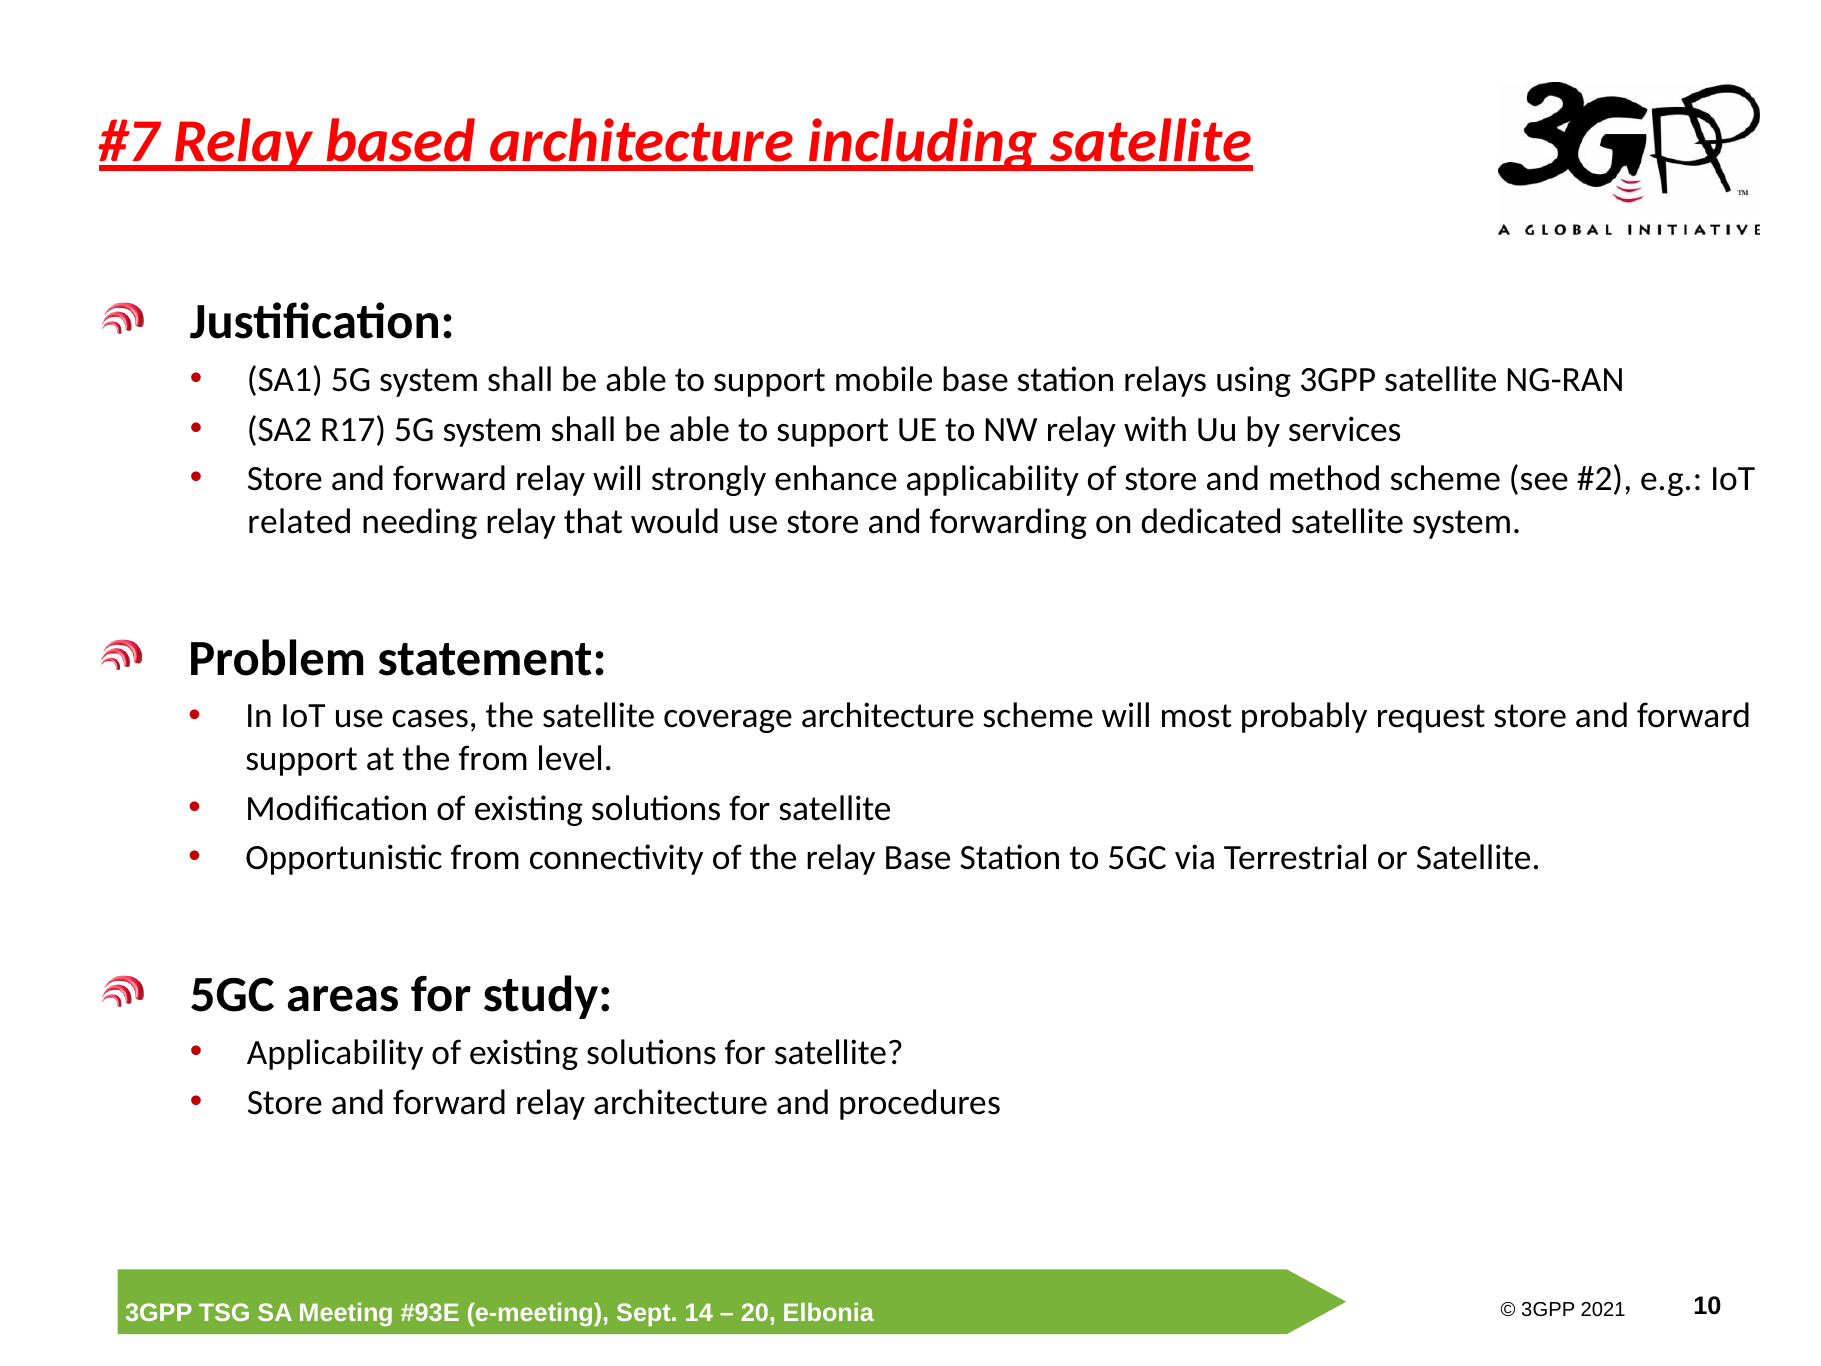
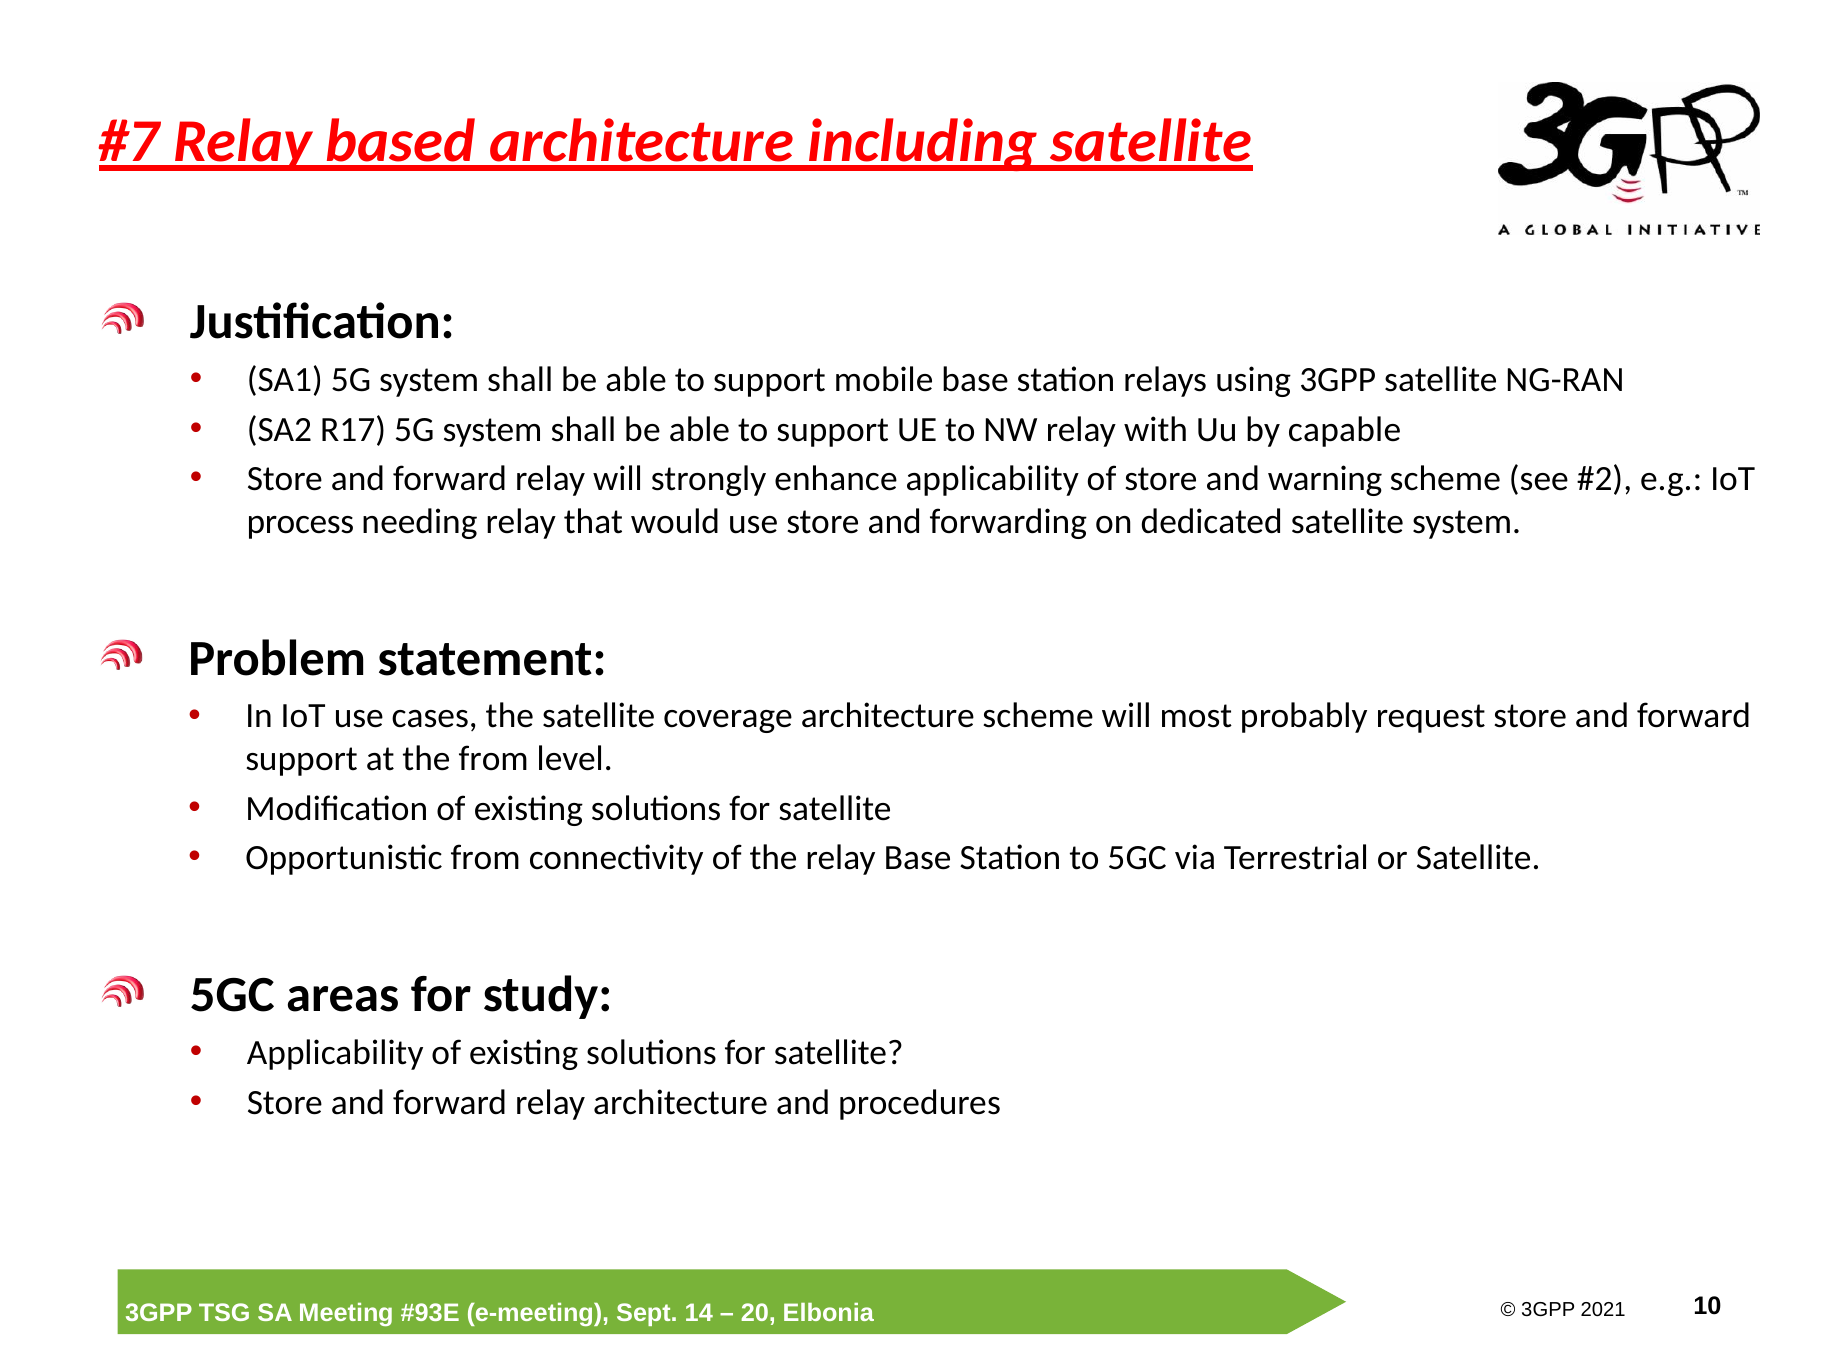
services: services -> capable (1345, 429)
method: method -> warning (1325, 479)
related: related -> process (300, 521)
